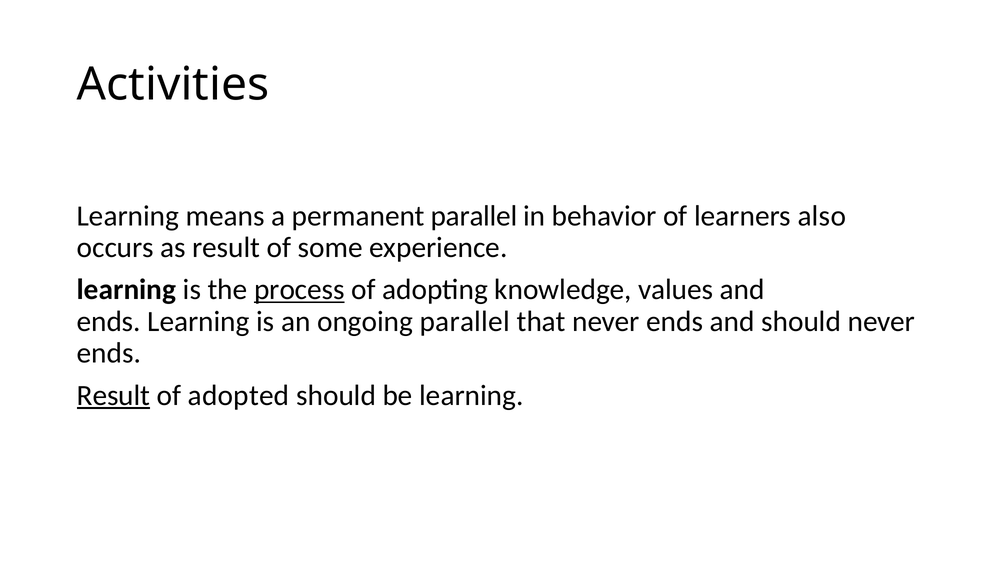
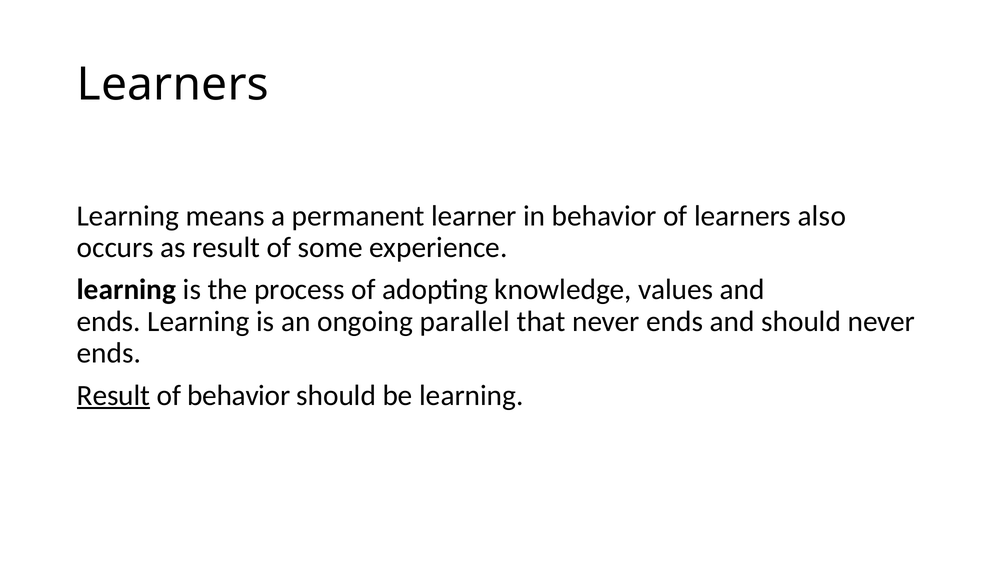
Activities: Activities -> Learners (173, 85)
permanent parallel: parallel -> learner (474, 216)
process underline: present -> none (299, 290)
of adopted: adopted -> behavior (239, 396)
